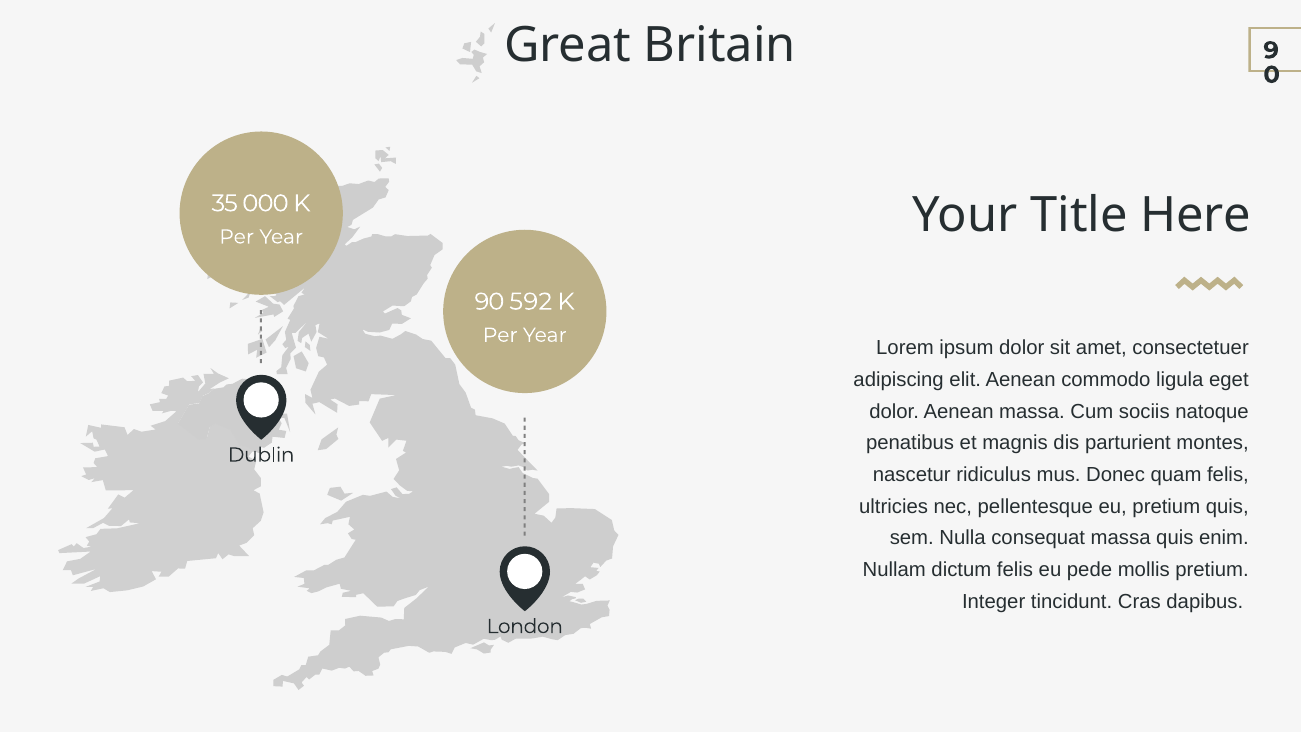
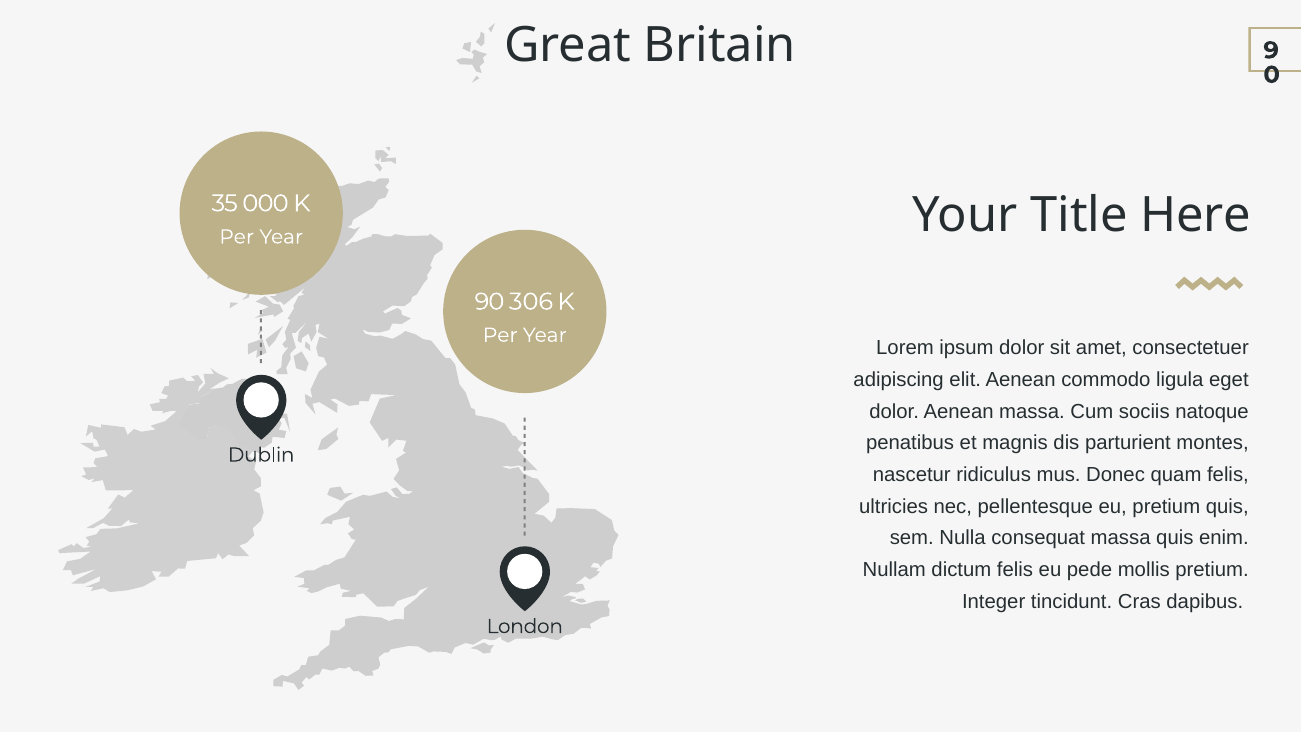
592: 592 -> 306 (531, 302)
